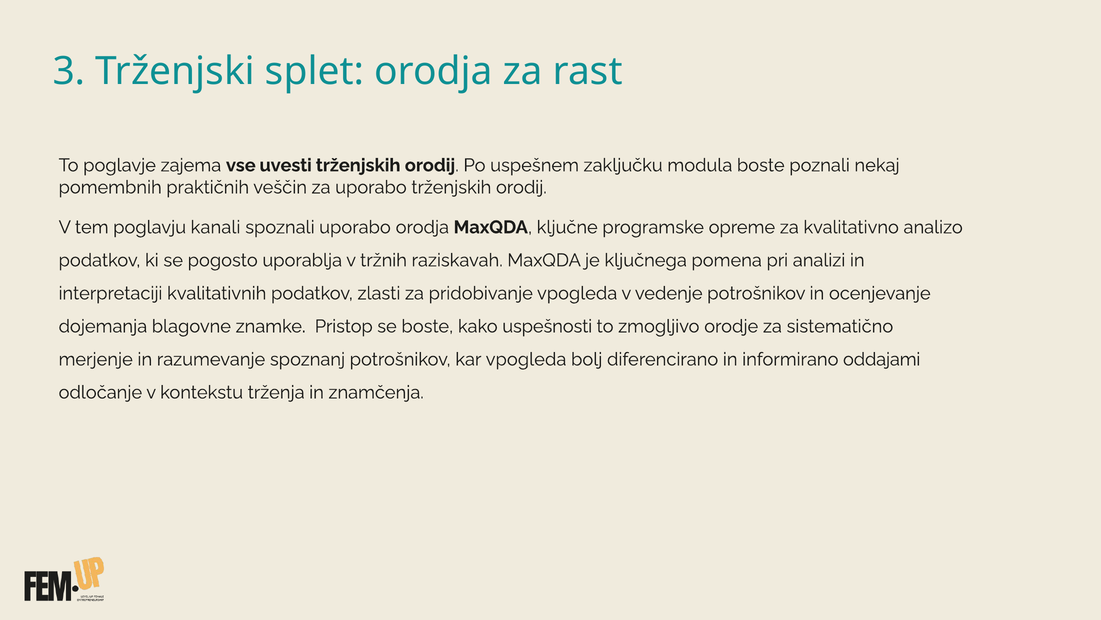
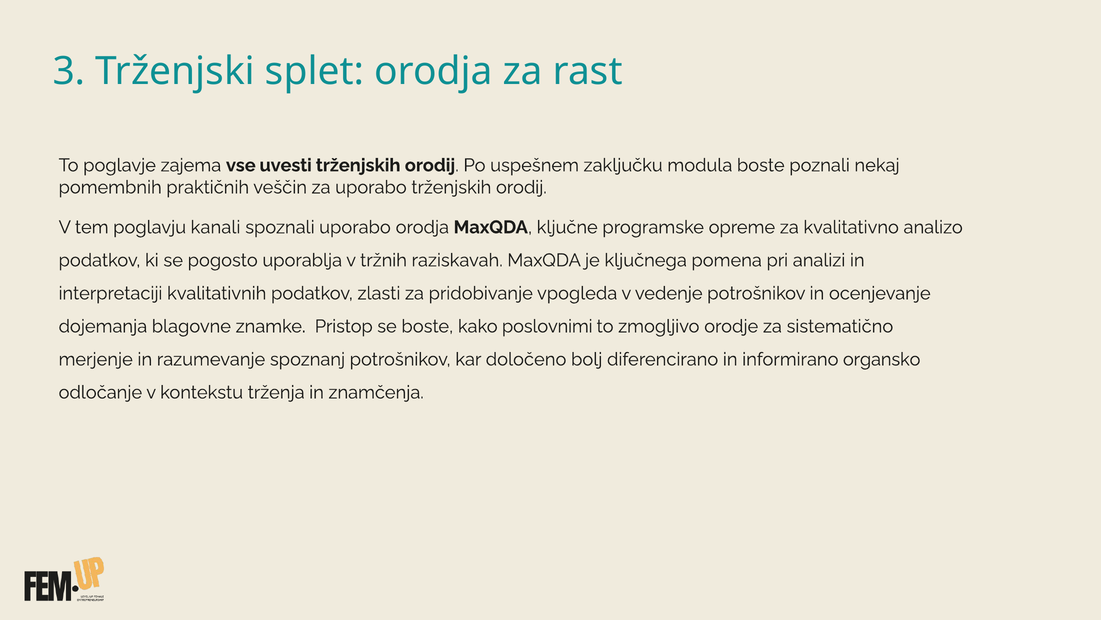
uspešnosti: uspešnosti -> poslovnimi (547, 326)
kar vpogleda: vpogleda -> določeno (526, 359)
oddajami: oddajami -> organsko (882, 359)
